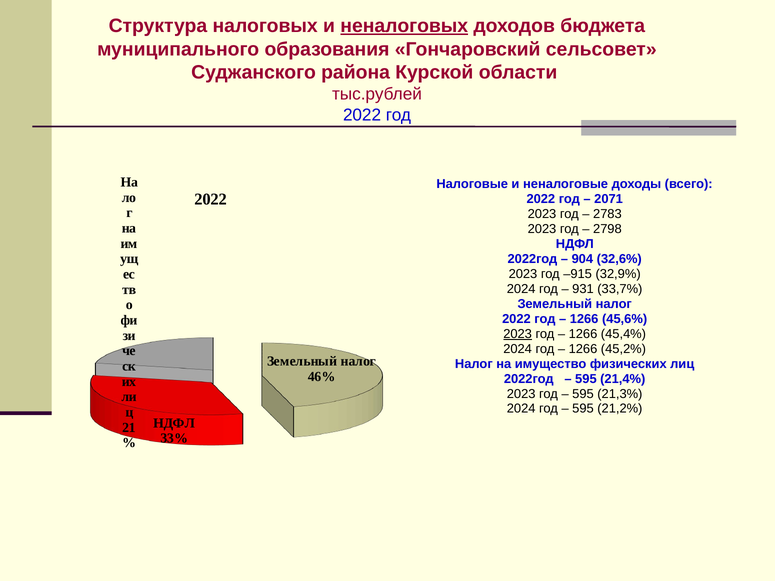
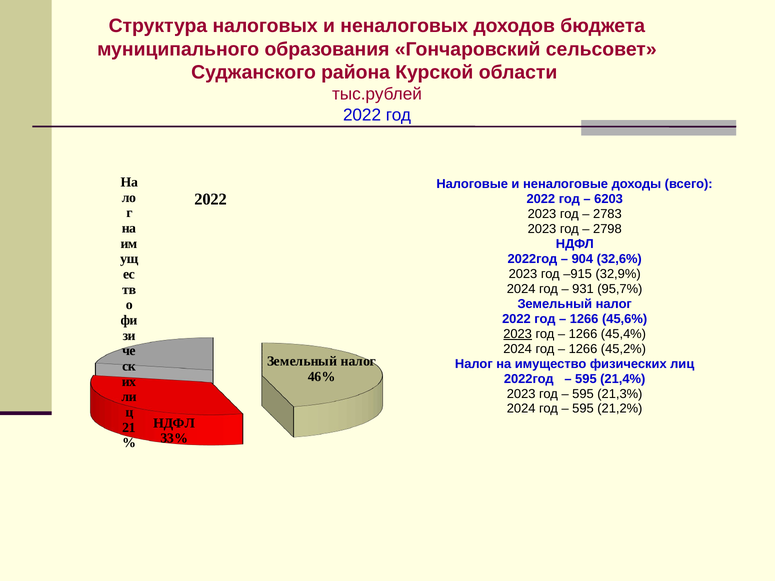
неналоговых underline: present -> none (404, 26)
2071: 2071 -> 6203 (609, 199)
33,7%: 33,7% -> 95,7% (620, 289)
